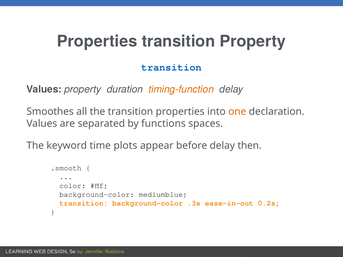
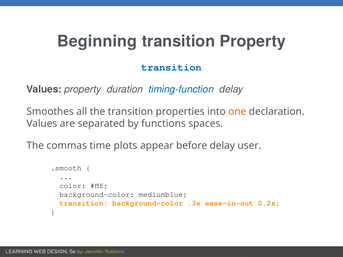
Properties: Properties -> Beginning (97, 41)
timing-function colour: orange -> blue (181, 90)
keyword: keyword -> commas (67, 146)
then: then -> user (249, 146)
